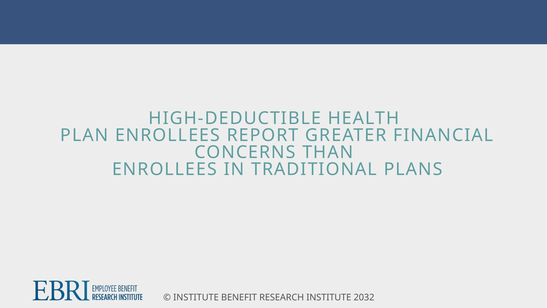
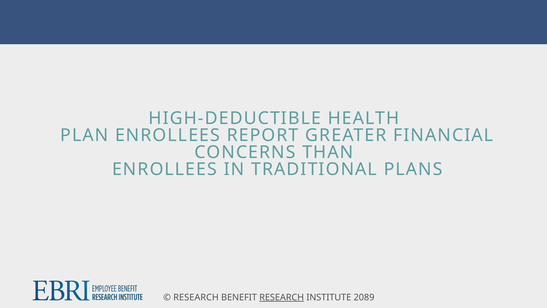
INSTITUTE: INSTITUTE -> RESEARCH (196, 297)
RESEARCH underline: none -> present (282, 297)
2032: 2032 -> 2089 (364, 297)
